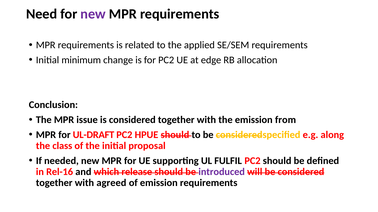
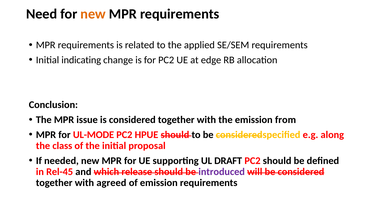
new colour: purple -> orange (93, 14)
minimum: minimum -> indicating (81, 60)
UL-DRAFT: UL-DRAFT -> UL-MODE (94, 135)
FULFIL: FULFIL -> DRAFT (228, 161)
Rel-16: Rel-16 -> Rel-45 (60, 172)
